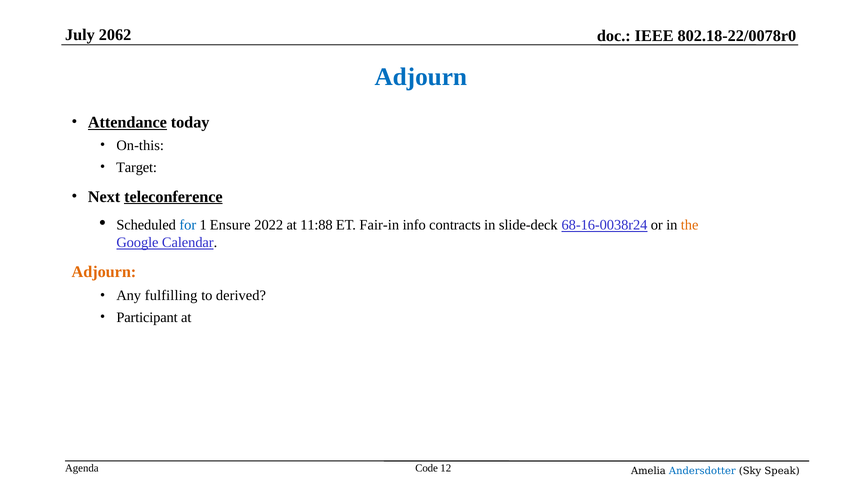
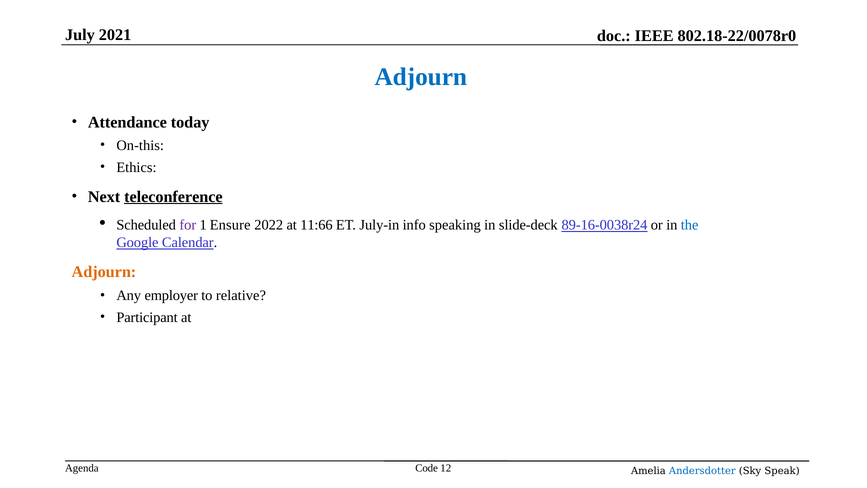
2062: 2062 -> 2021 (115, 35)
Attendance underline: present -> none (127, 123)
Target: Target -> Ethics (136, 167)
for colour: blue -> purple (188, 225)
11:88: 11:88 -> 11:66 (316, 225)
Fair-in: Fair-in -> July-in (379, 225)
contracts: contracts -> speaking (455, 225)
68-16-0038r24: 68-16-0038r24 -> 89-16-0038r24 (605, 225)
the colour: orange -> blue (690, 225)
fulfilling: fulfilling -> employer (171, 295)
derived: derived -> relative (241, 295)
